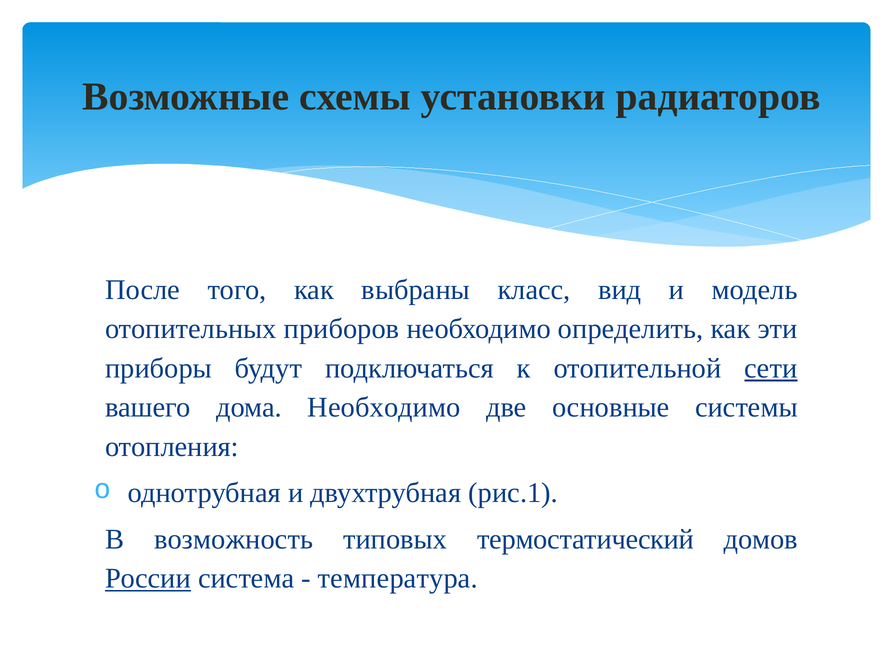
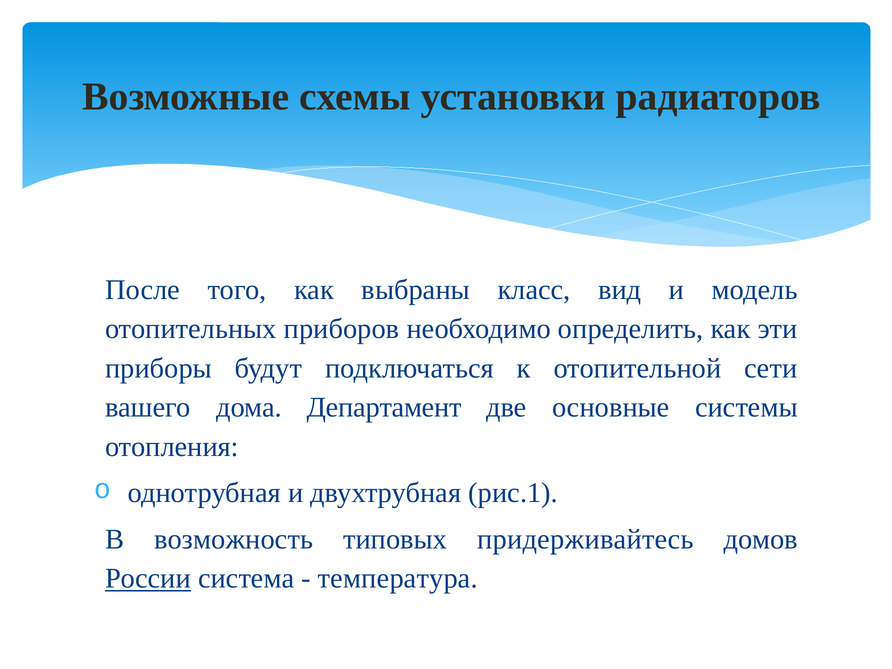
сети underline: present -> none (771, 368)
дома Необходимо: Необходимо -> Департамент (384, 407)
термостатический: термостатический -> придерживайтесь (585, 539)
